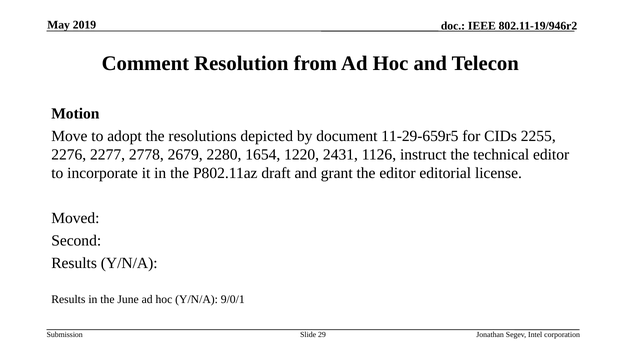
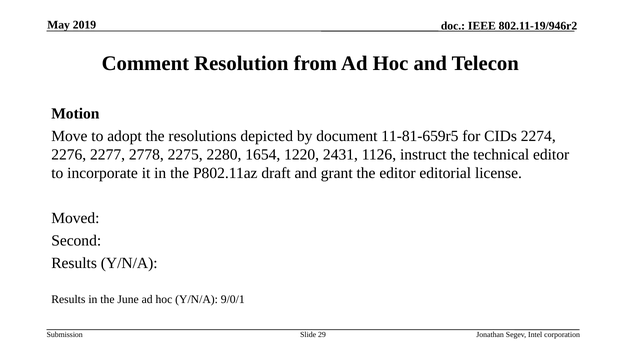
11-29-659r5: 11-29-659r5 -> 11-81-659r5 (420, 136)
2255: 2255 -> 2274 (538, 136)
2679: 2679 -> 2275 (185, 155)
